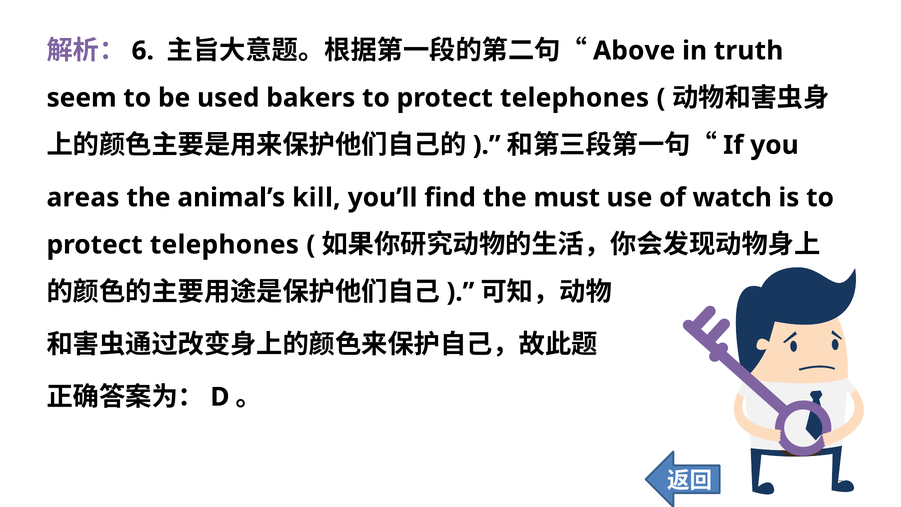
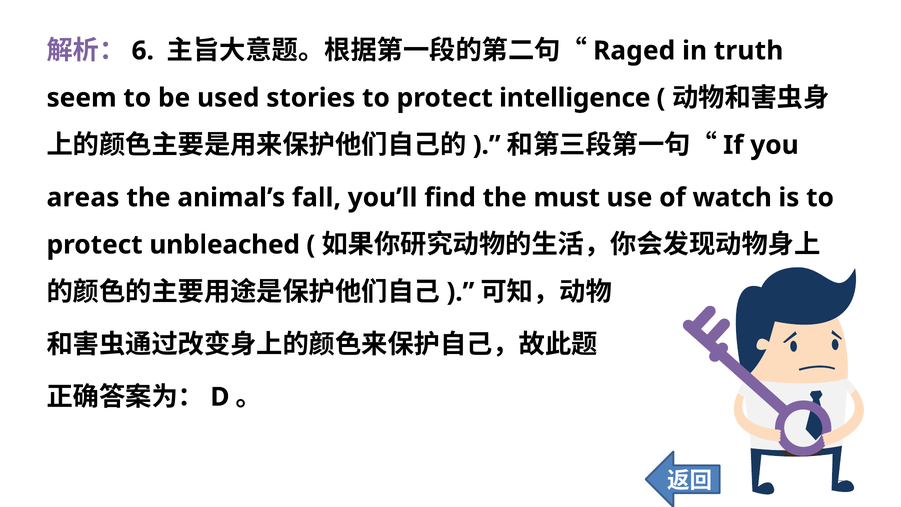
Above: Above -> Raged (634, 51)
bakers: bakers -> stories (311, 98)
telephones: telephones -> intelligence (575, 98)
kill: kill -> fall (316, 198)
telephones: telephones -> unbleached (225, 245)
